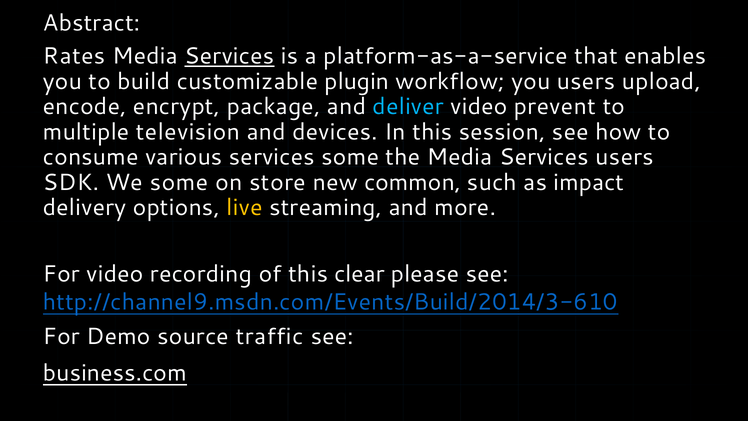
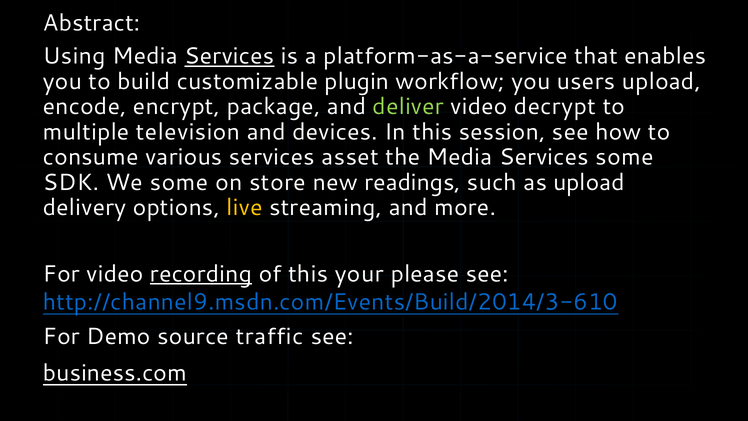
Rates: Rates -> Using (74, 56)
deliver colour: light blue -> light green (408, 107)
prevent: prevent -> decrypt (555, 107)
services some: some -> asset (350, 157)
Services users: users -> some (625, 157)
common: common -> readings (413, 182)
as impact: impact -> upload (589, 182)
recording underline: none -> present (201, 274)
clear: clear -> your (359, 274)
